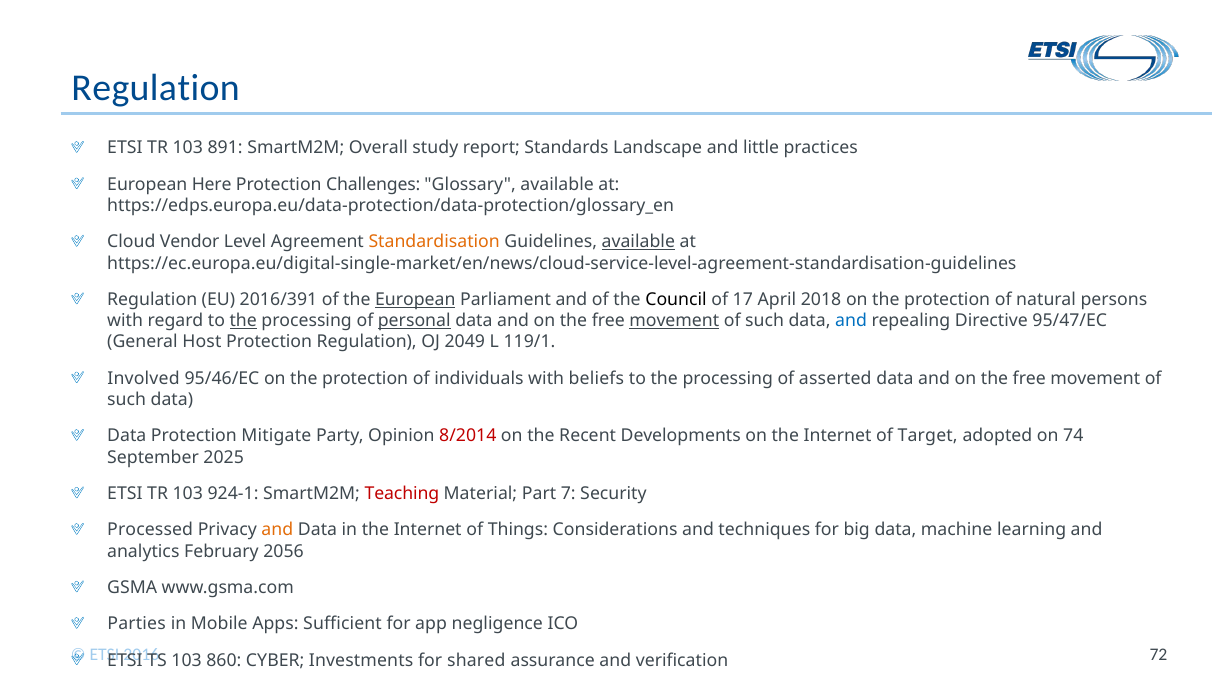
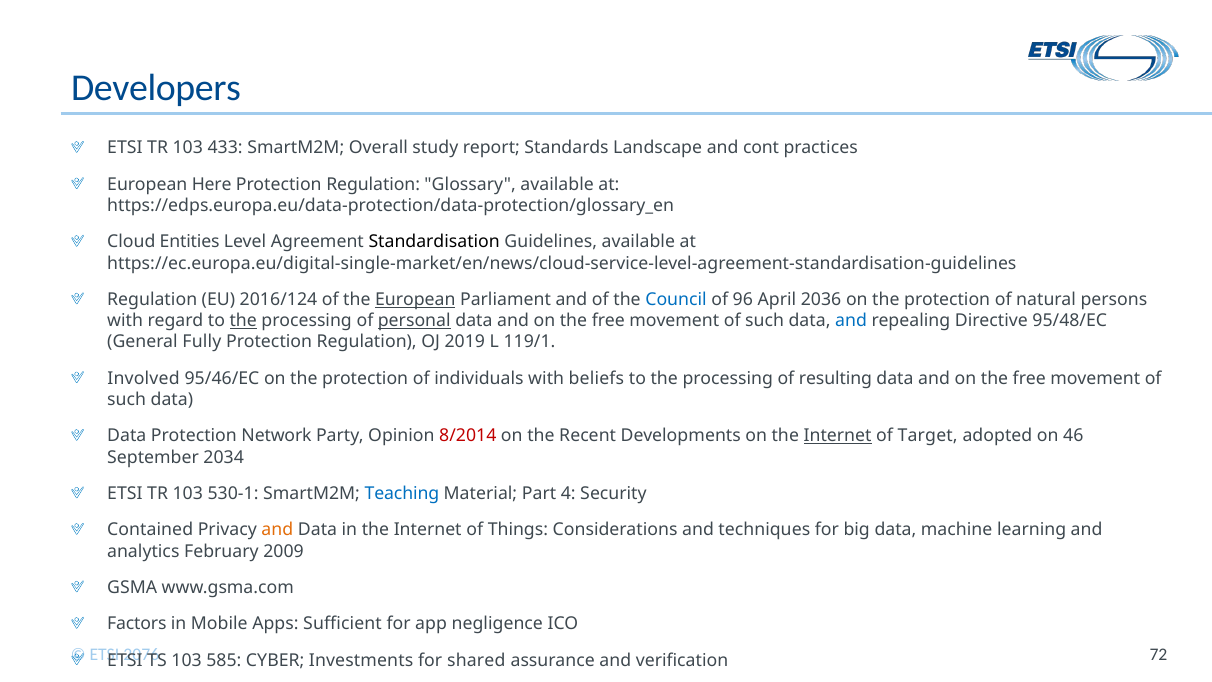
Regulation: Regulation -> Developers (156, 88)
891: 891 -> 433 (225, 148)
little: little -> cont (761, 148)
Challenges: Challenges -> Regulation (373, 184)
Vendor: Vendor -> Entities (190, 242)
Standardisation colour: orange -> black (434, 242)
available underline: present -> none (638, 242)
2016/391: 2016/391 -> 2016/124 (278, 300)
Council colour: black -> blue (676, 300)
17: 17 -> 96 (743, 300)
2018: 2018 -> 2036 (821, 300)
movement underline: present -> none (674, 321)
95/47/EC: 95/47/EC -> 95/48/EC (1070, 321)
Host: Host -> Fully (202, 342)
2049: 2049 -> 2019 (465, 342)
asserted: asserted -> resulting (835, 378)
Mitigate: Mitigate -> Network (277, 436)
Internet underline: none -> present (838, 436)
74: 74 -> 46 (1073, 436)
2025: 2025 -> 2034 (224, 457)
924-1: 924-1 -> 530-1 (233, 493)
Teaching colour: red -> blue (402, 493)
7: 7 -> 4 (568, 493)
Processed: Processed -> Contained (150, 530)
2056: 2056 -> 2009 (284, 551)
Parties: Parties -> Factors (137, 624)
2016: 2016 -> 2076 (141, 654)
860: 860 -> 585 (224, 660)
